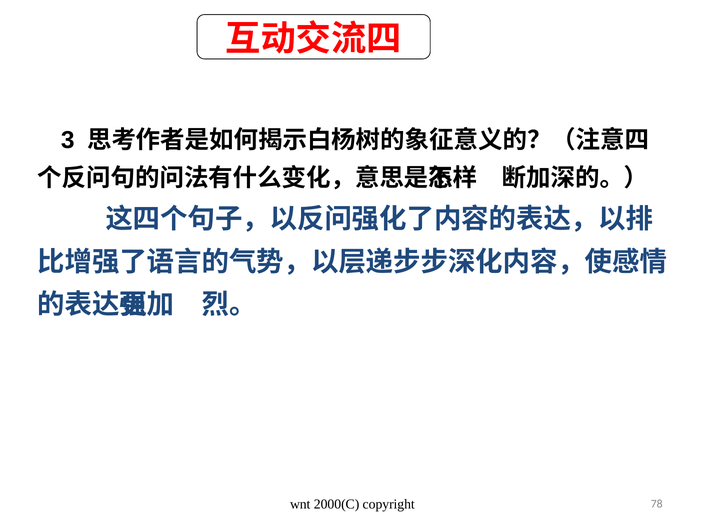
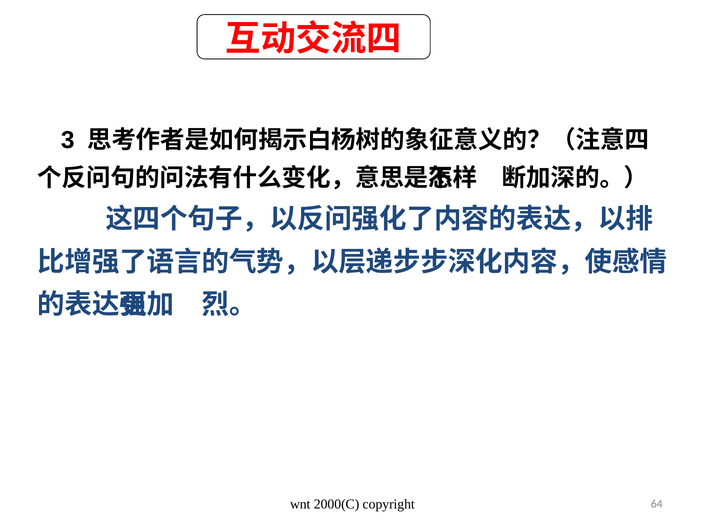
78: 78 -> 64 (657, 505)
